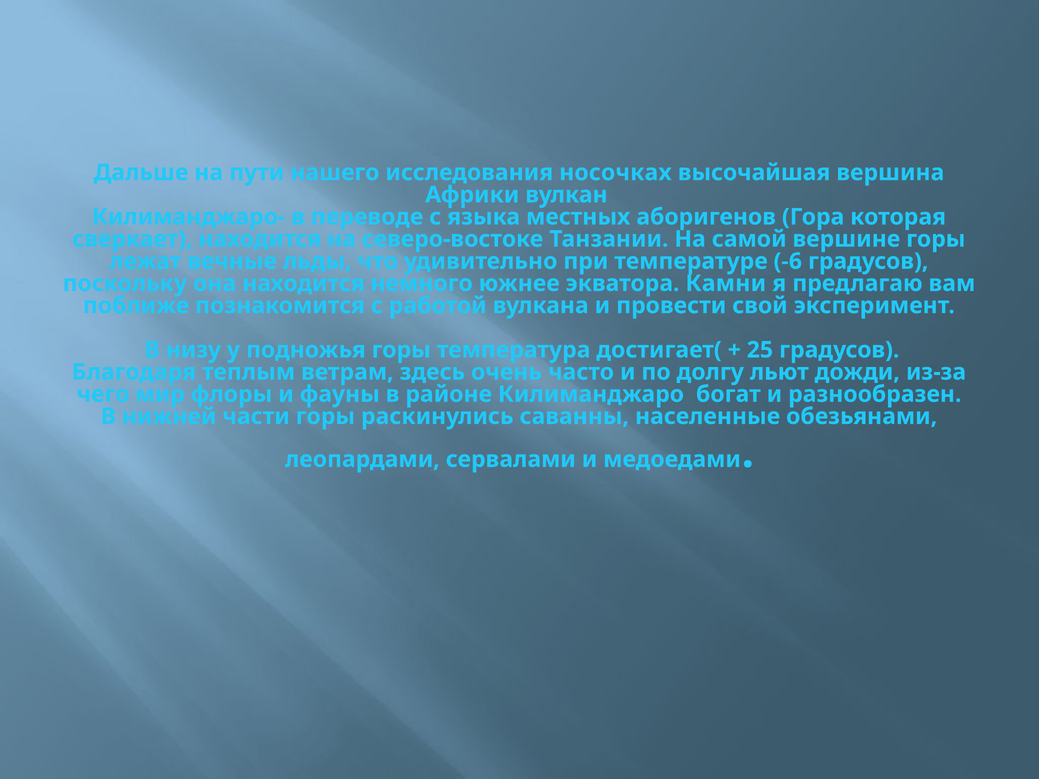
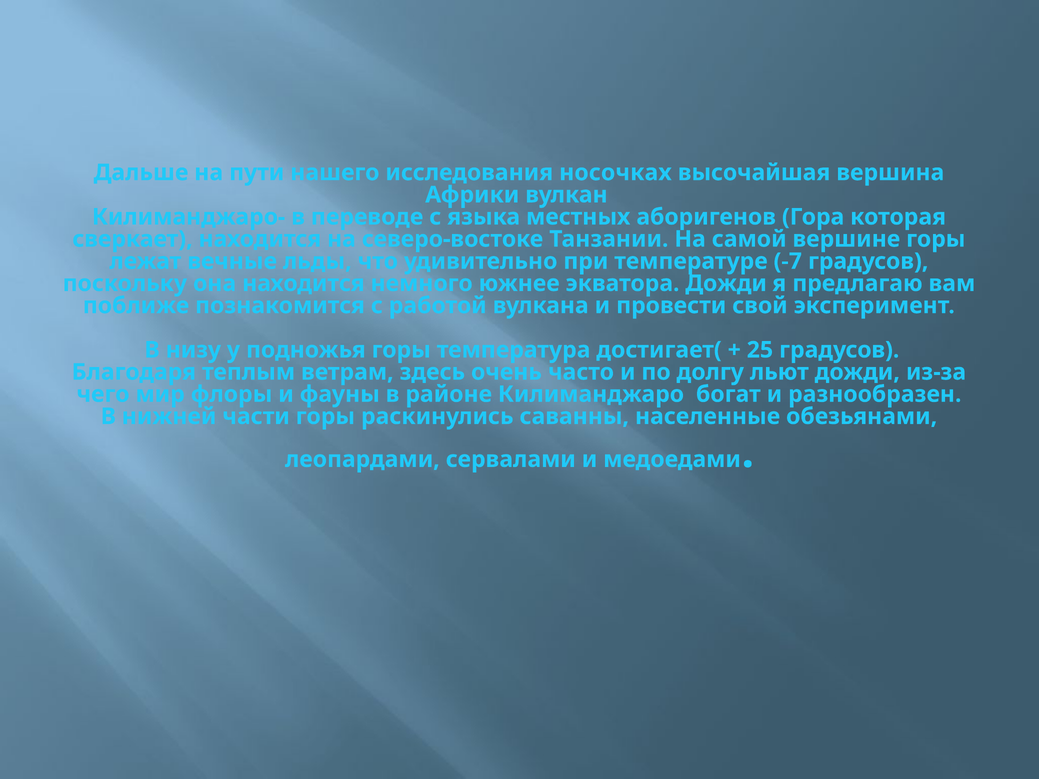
-6: -6 -> -7 (788, 261)
экватора Камни: Камни -> Дожди (726, 284)
